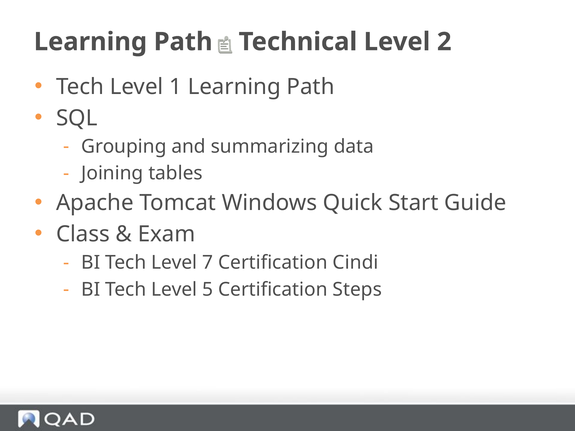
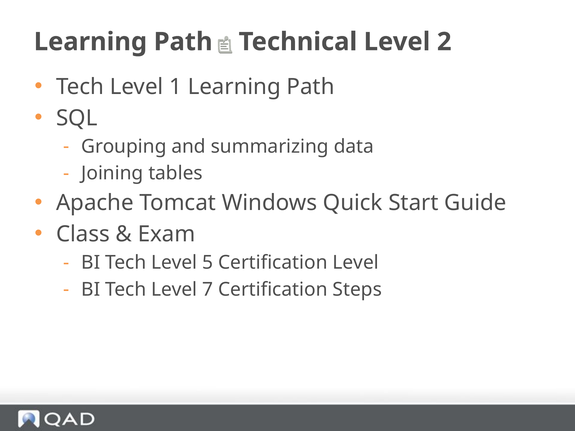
7: 7 -> 5 (208, 263)
Certification Cindi: Cindi -> Level (356, 263)
5: 5 -> 7 (208, 290)
